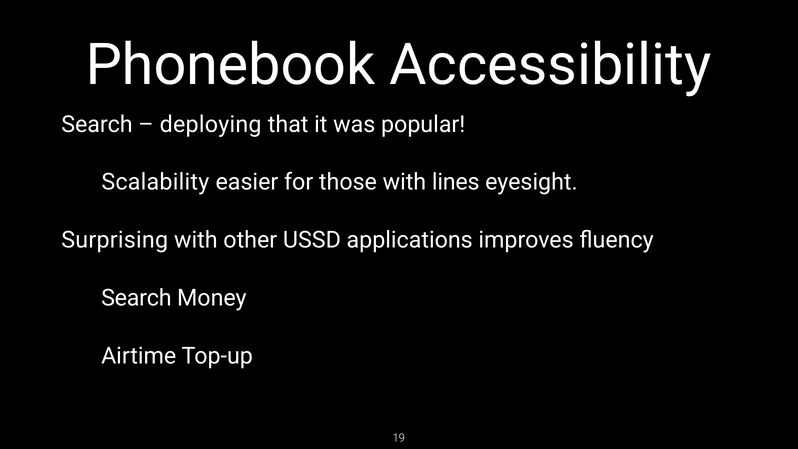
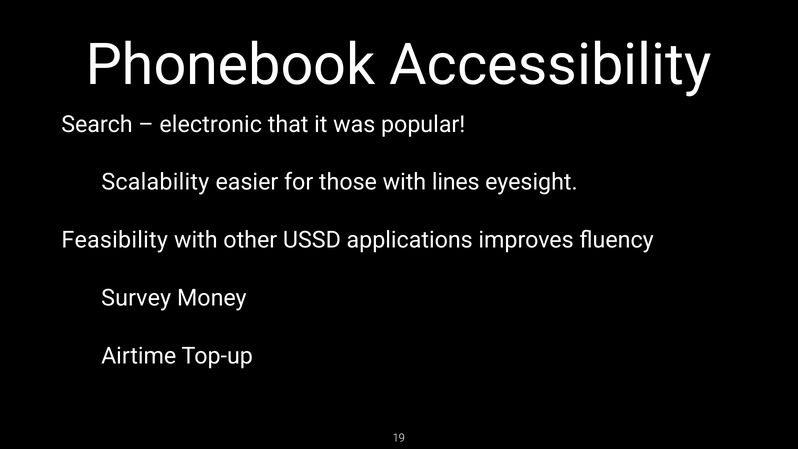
deploying: deploying -> electronic (211, 124)
Surprising: Surprising -> Feasibility (115, 240)
Search: Search -> Survey (136, 298)
